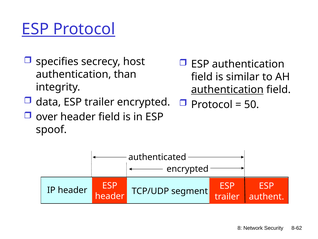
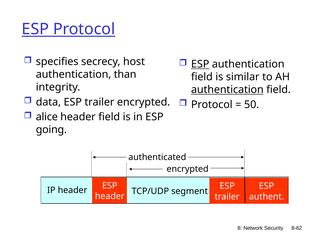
ESP underline: none -> present (200, 64)
over: over -> alice (47, 117)
spoof: spoof -> going (51, 129)
